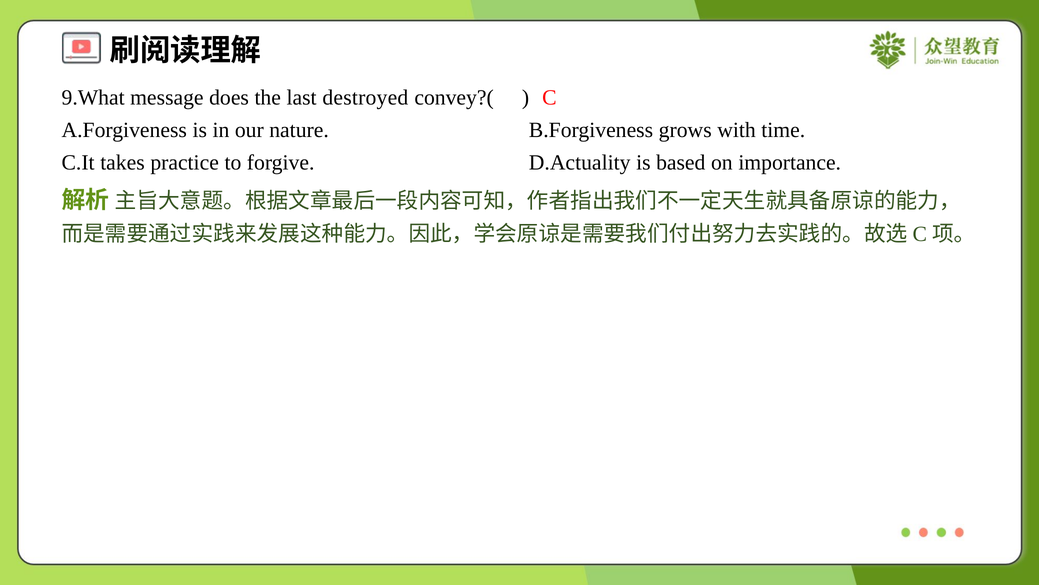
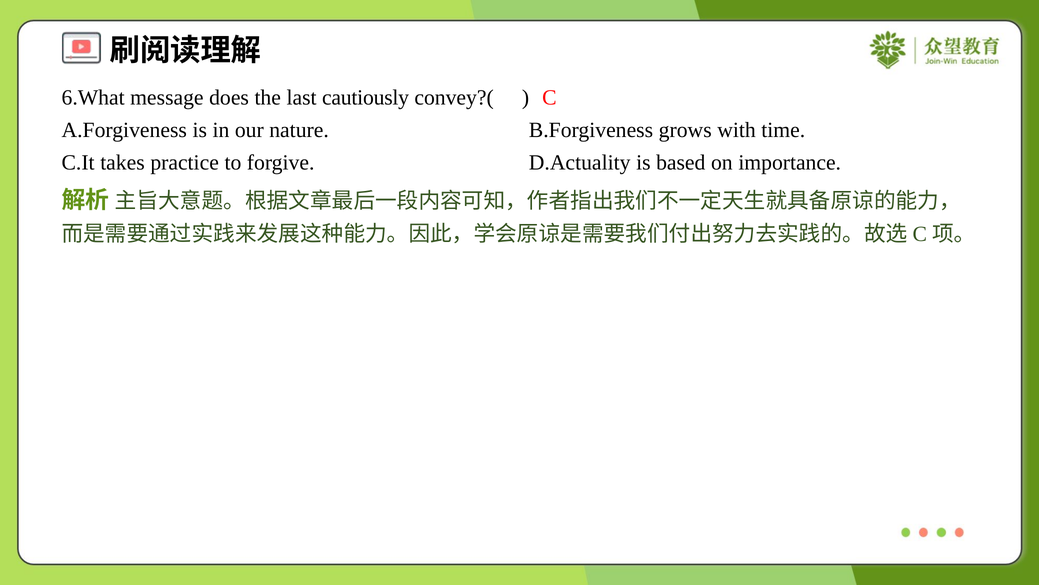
9.What: 9.What -> 6.What (93, 97)
destroyed: destroyed -> cautiously (366, 97)
